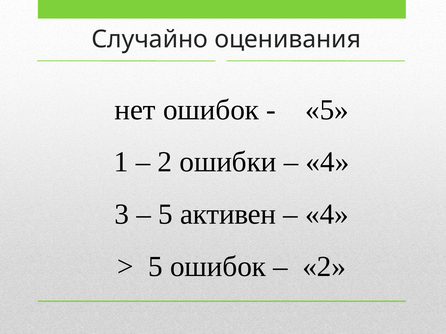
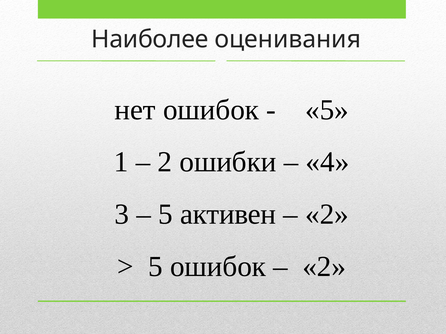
Случайно: Случайно -> Наиболее (150, 39)
4: 4 -> 2 (327, 215)
